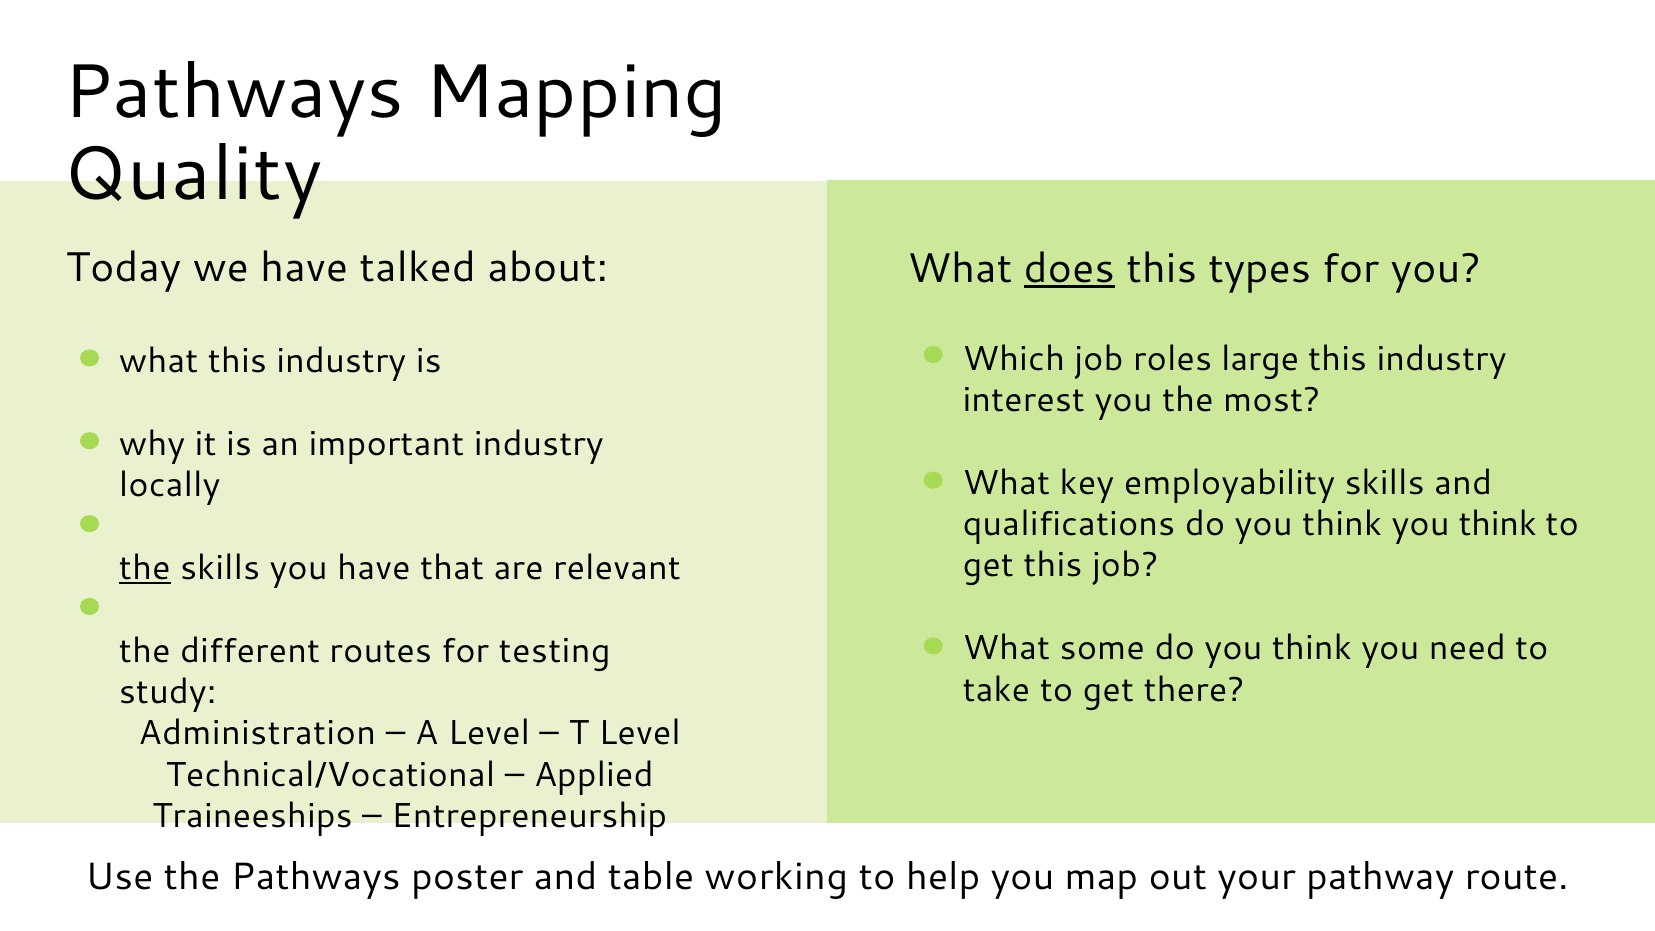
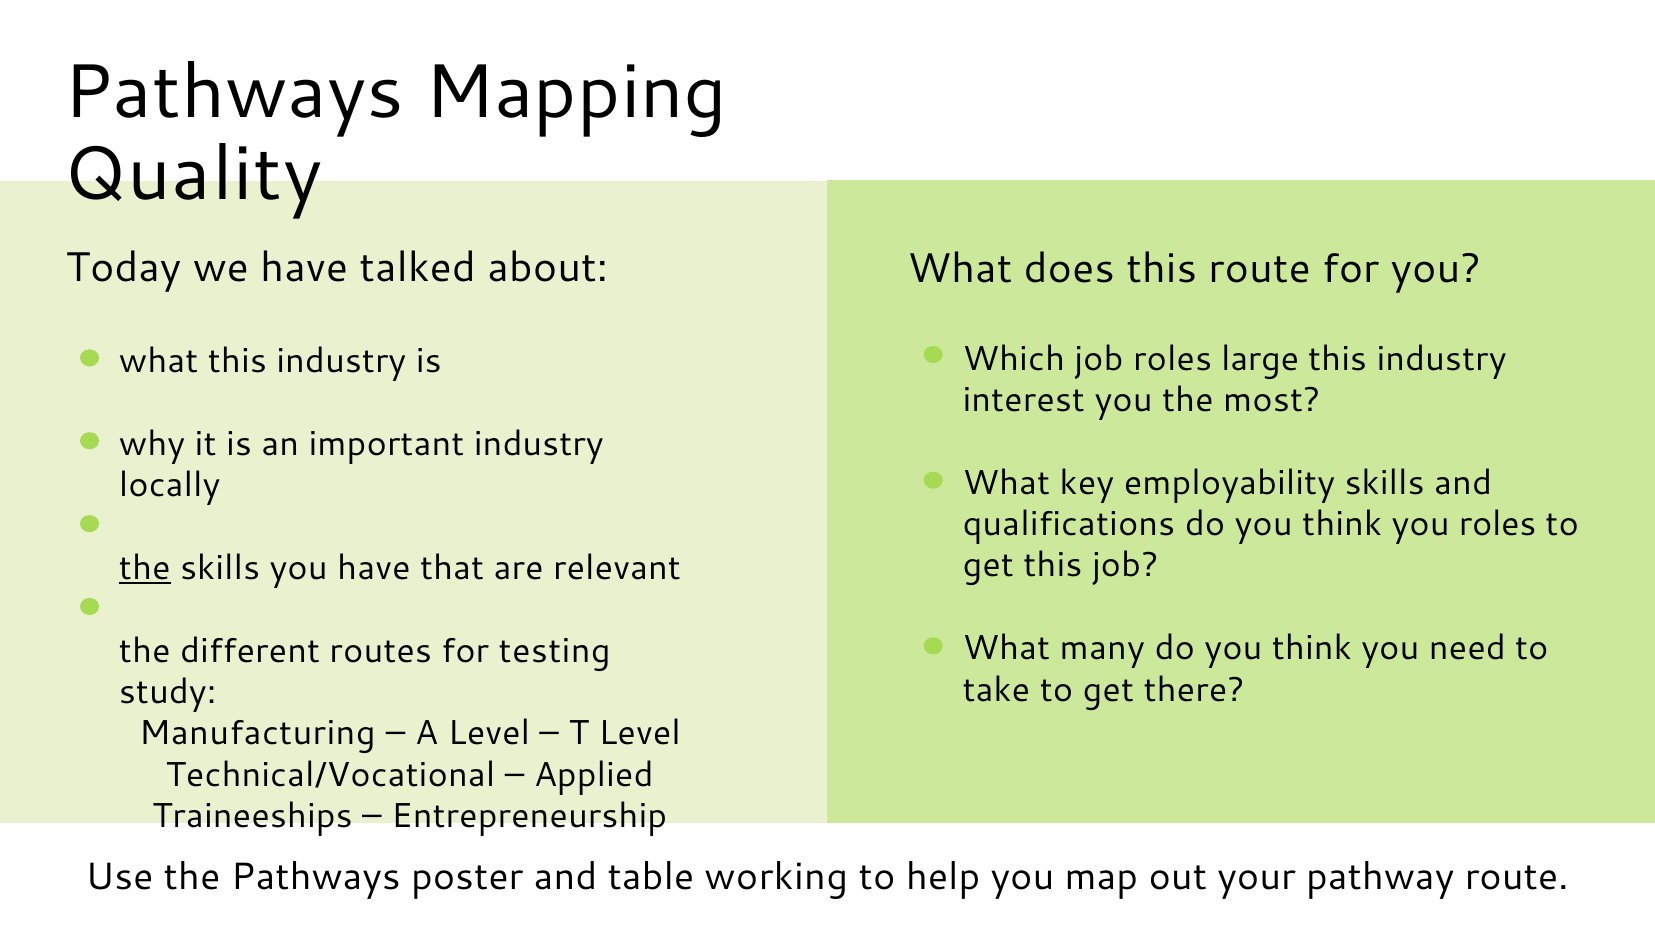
does underline: present -> none (1069, 269)
this types: types -> route (1260, 269)
think you think: think -> roles (1498, 524)
some: some -> many (1102, 648)
Administration: Administration -> Manufacturing (257, 733)
